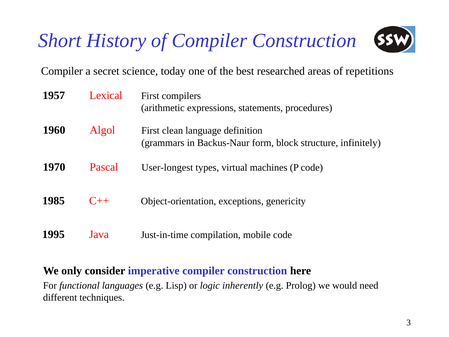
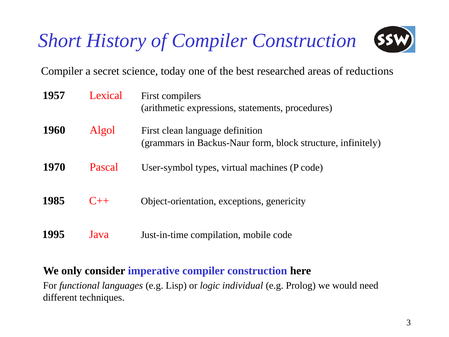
repetitions: repetitions -> reductions (370, 71)
User-longest: User-longest -> User-symbol (167, 167)
inherently: inherently -> individual (243, 285)
